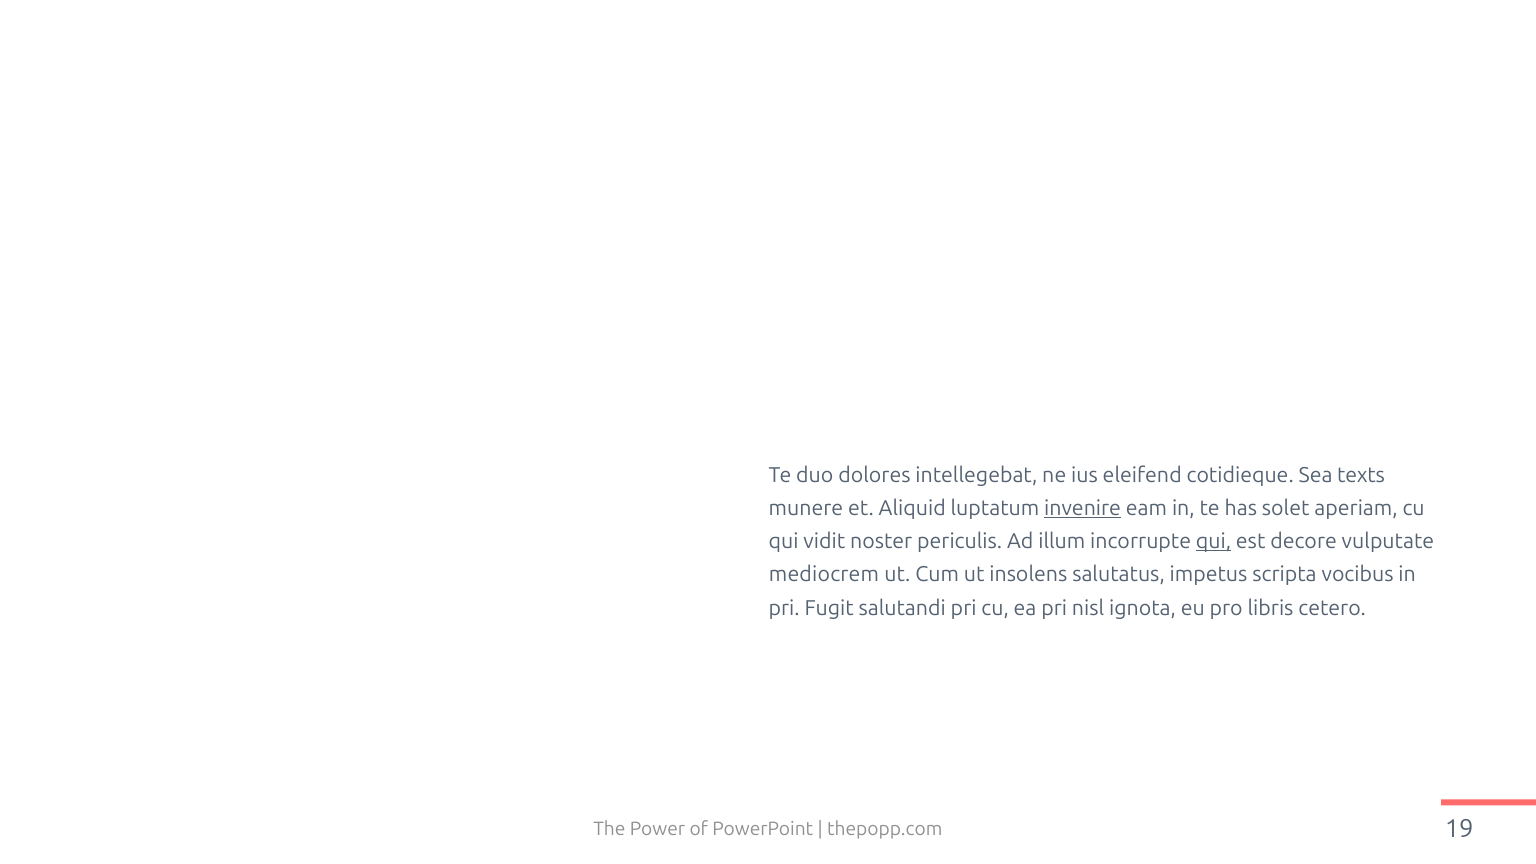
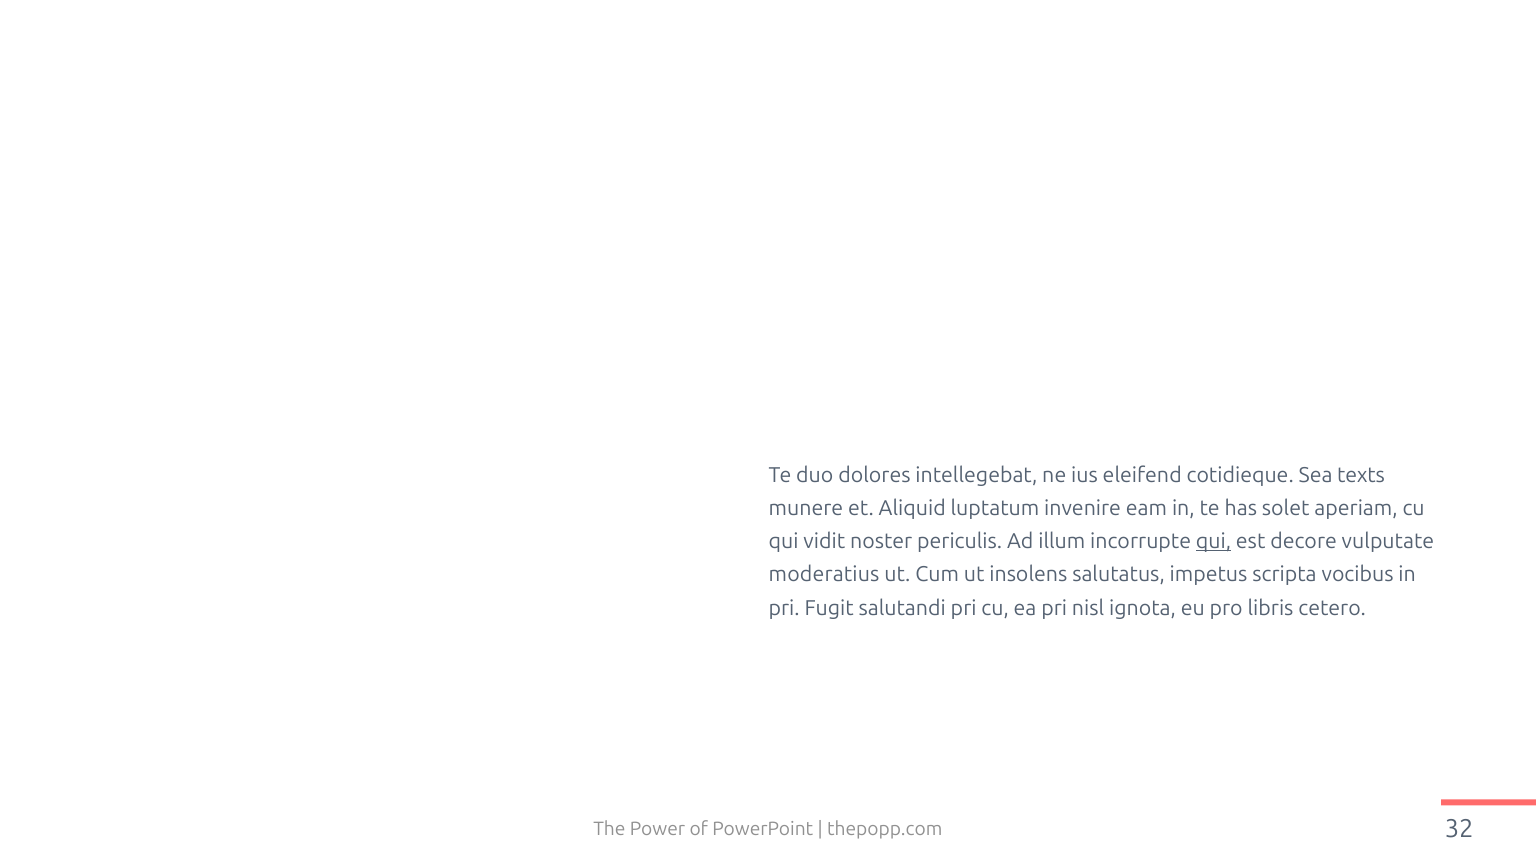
invenire underline: present -> none (1083, 508)
mediocrem: mediocrem -> moderatius (824, 575)
19: 19 -> 32 (1459, 829)
